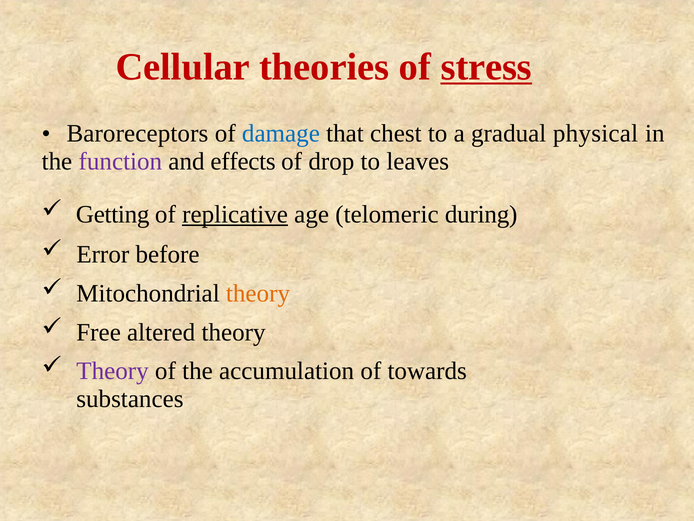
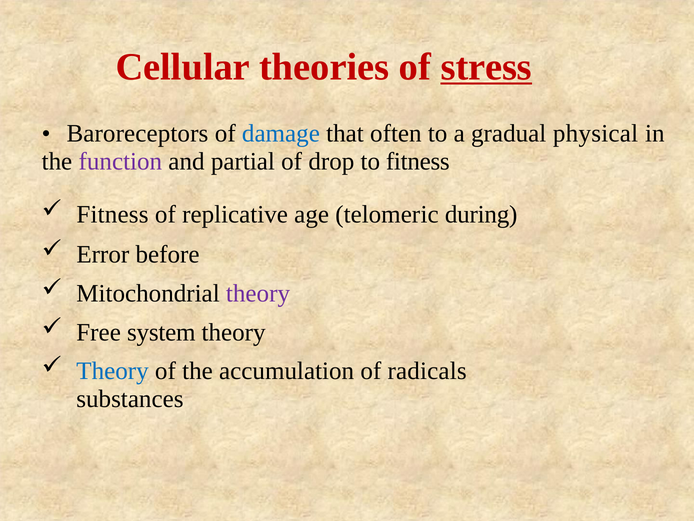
chest: chest -> often (396, 134)
effects: effects -> partial (243, 161)
to leaves: leaves -> fitness (418, 161)
Getting: Getting -> Fitness (112, 214)
replicative underline: present -> none (235, 214)
theory colour: orange -> purple (258, 293)
altered: altered -> system (161, 332)
Theory colour: purple -> blue (113, 371)
towards: towards -> radicals (427, 371)
